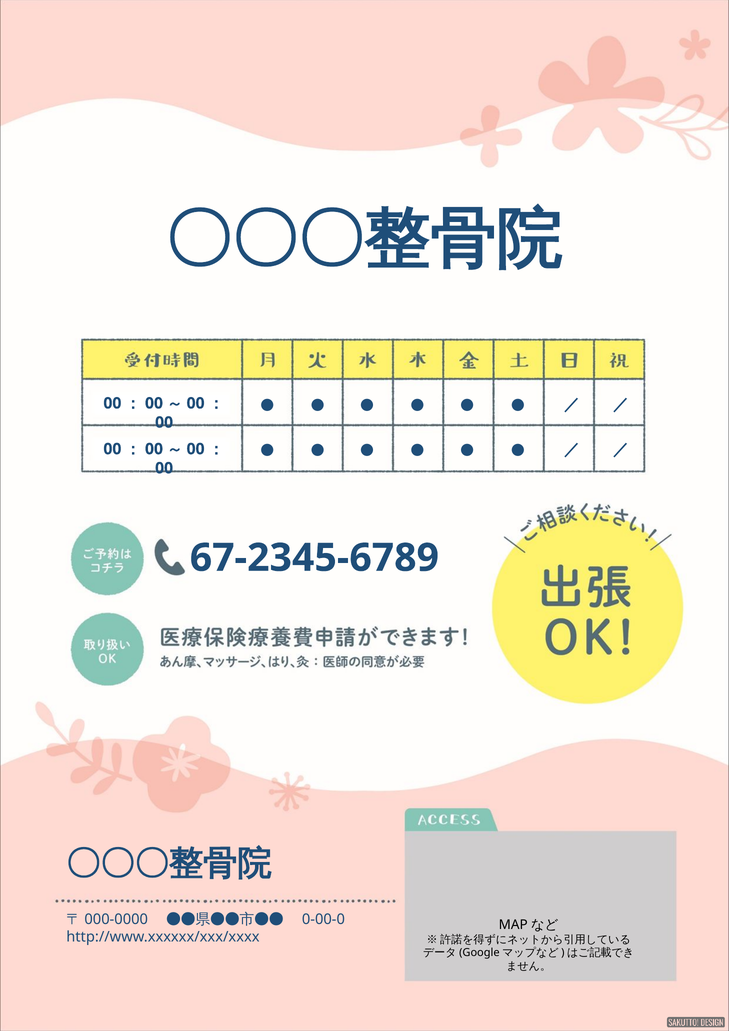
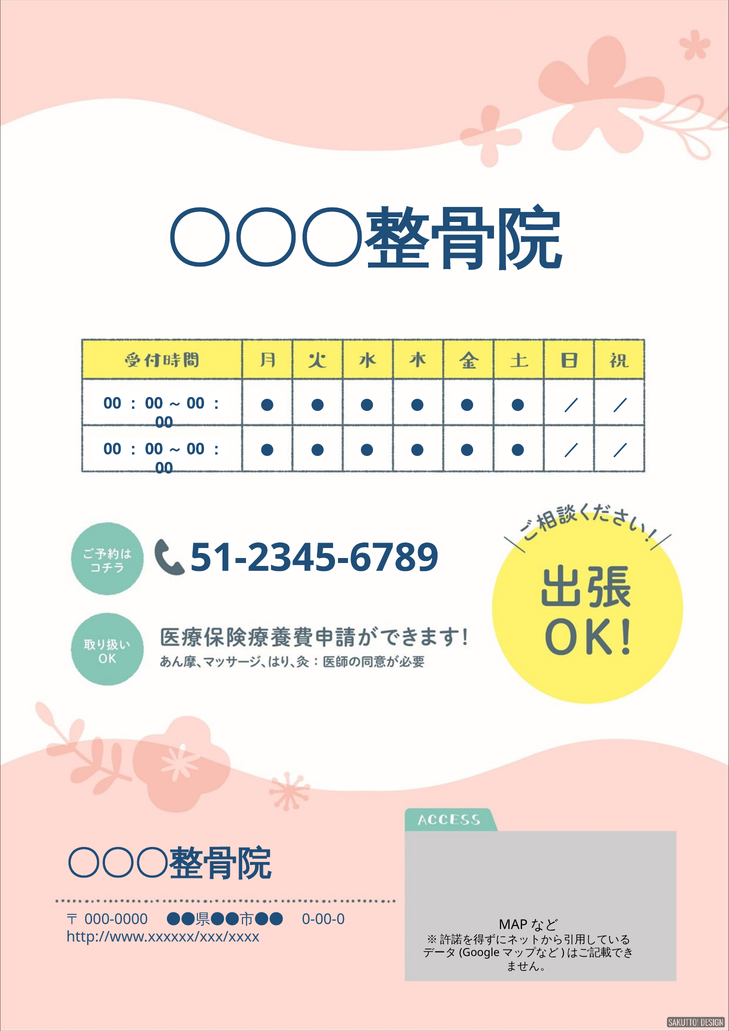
67-2345-6789: 67-2345-6789 -> 51-2345-6789 (314, 558)
